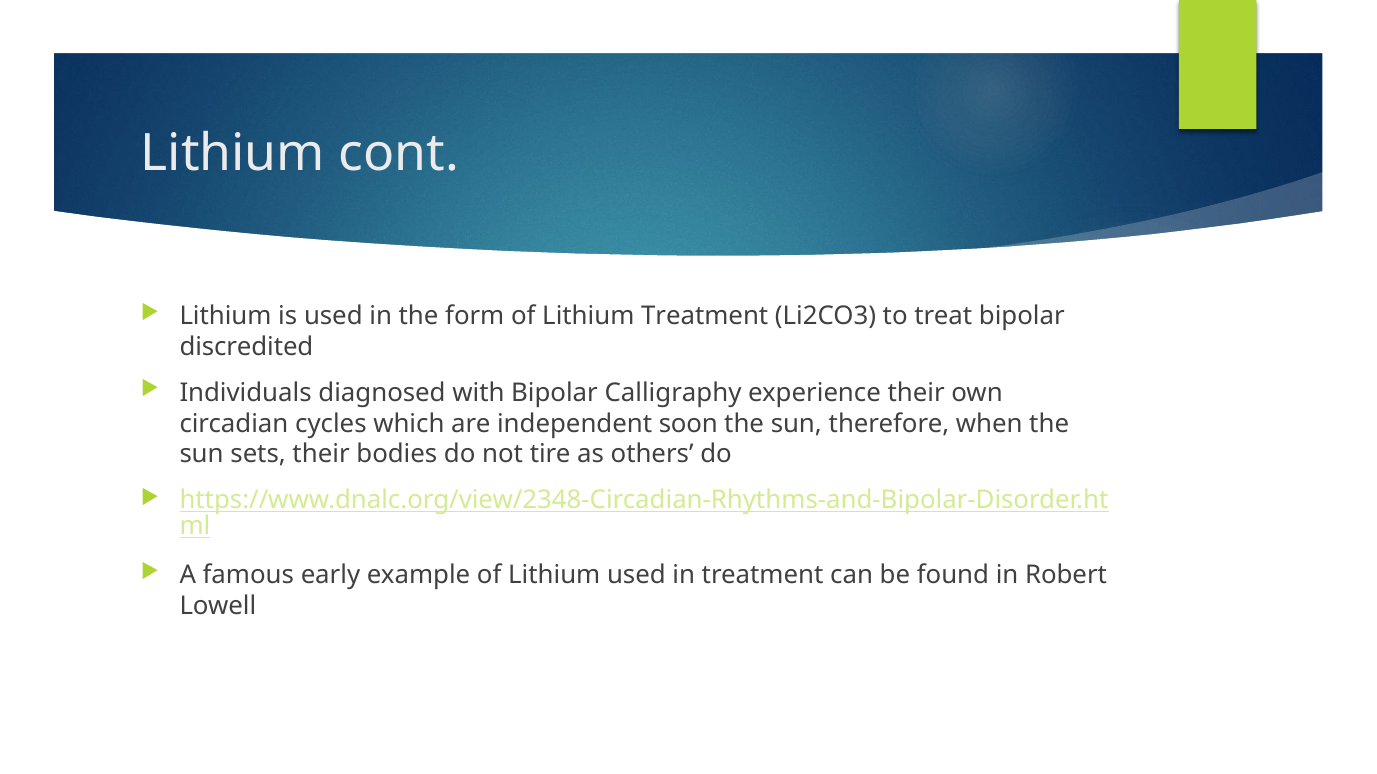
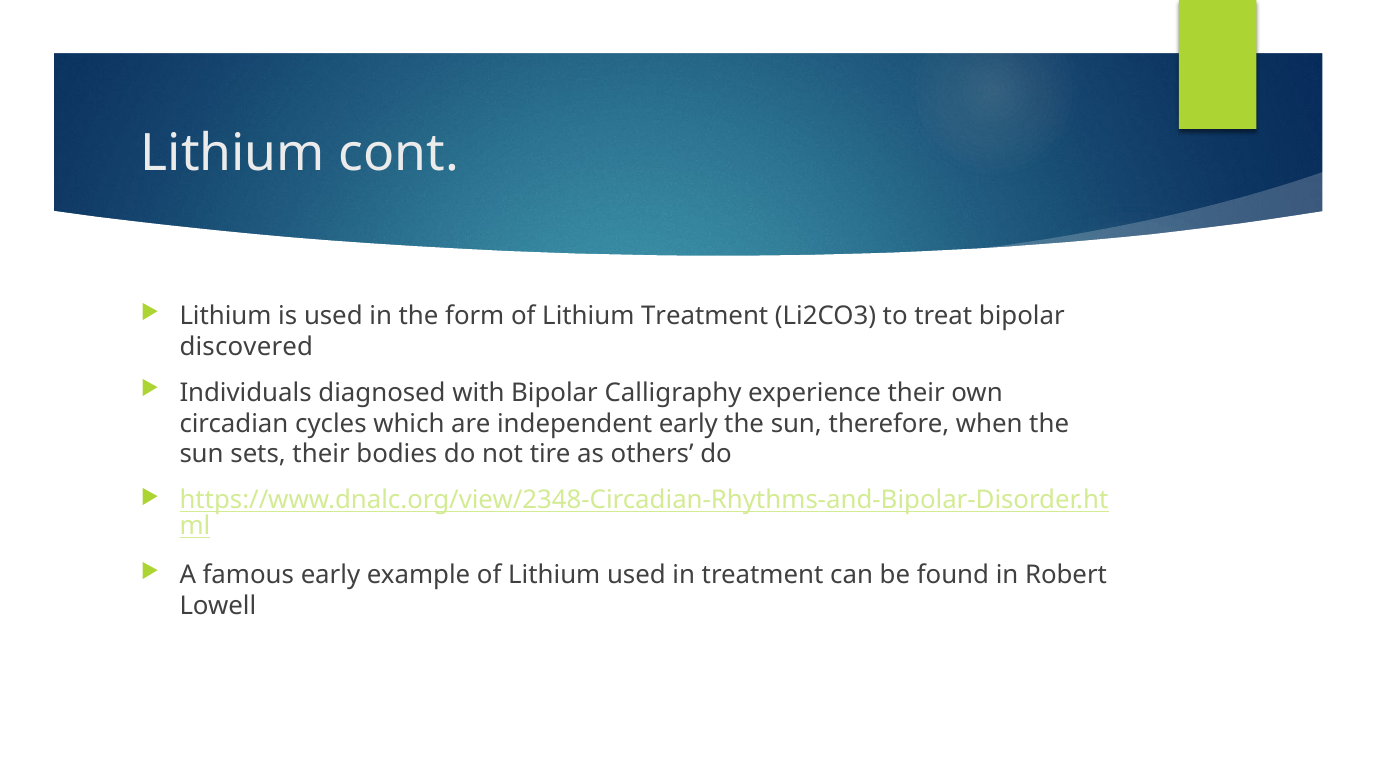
discredited: discredited -> discovered (246, 347)
independent soon: soon -> early (688, 424)
